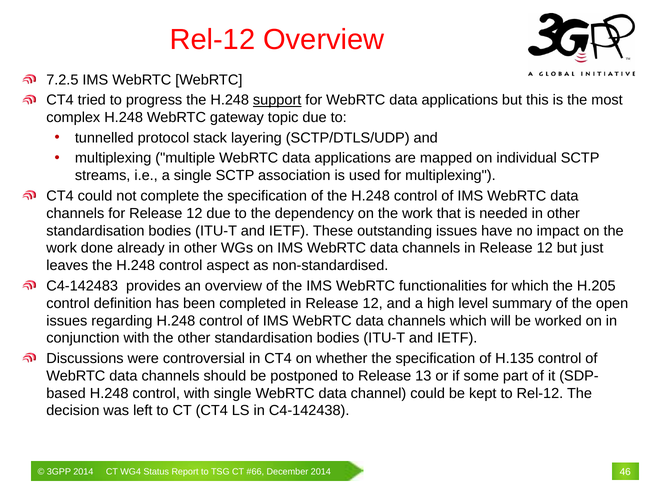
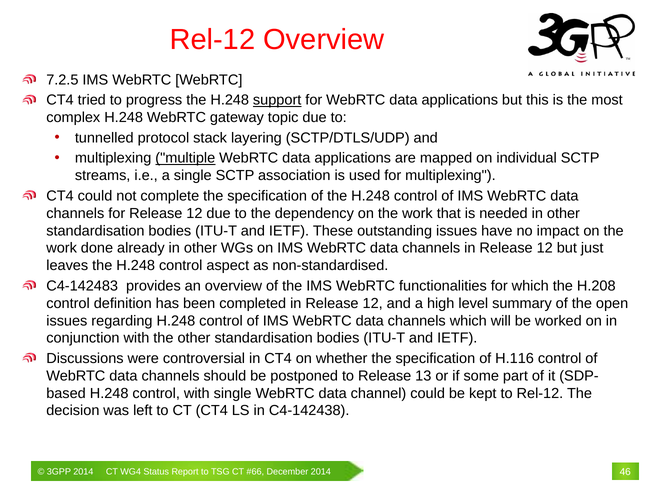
multiple underline: none -> present (185, 158)
H.205: H.205 -> H.208 (596, 286)
H.135: H.135 -> H.116 (515, 359)
